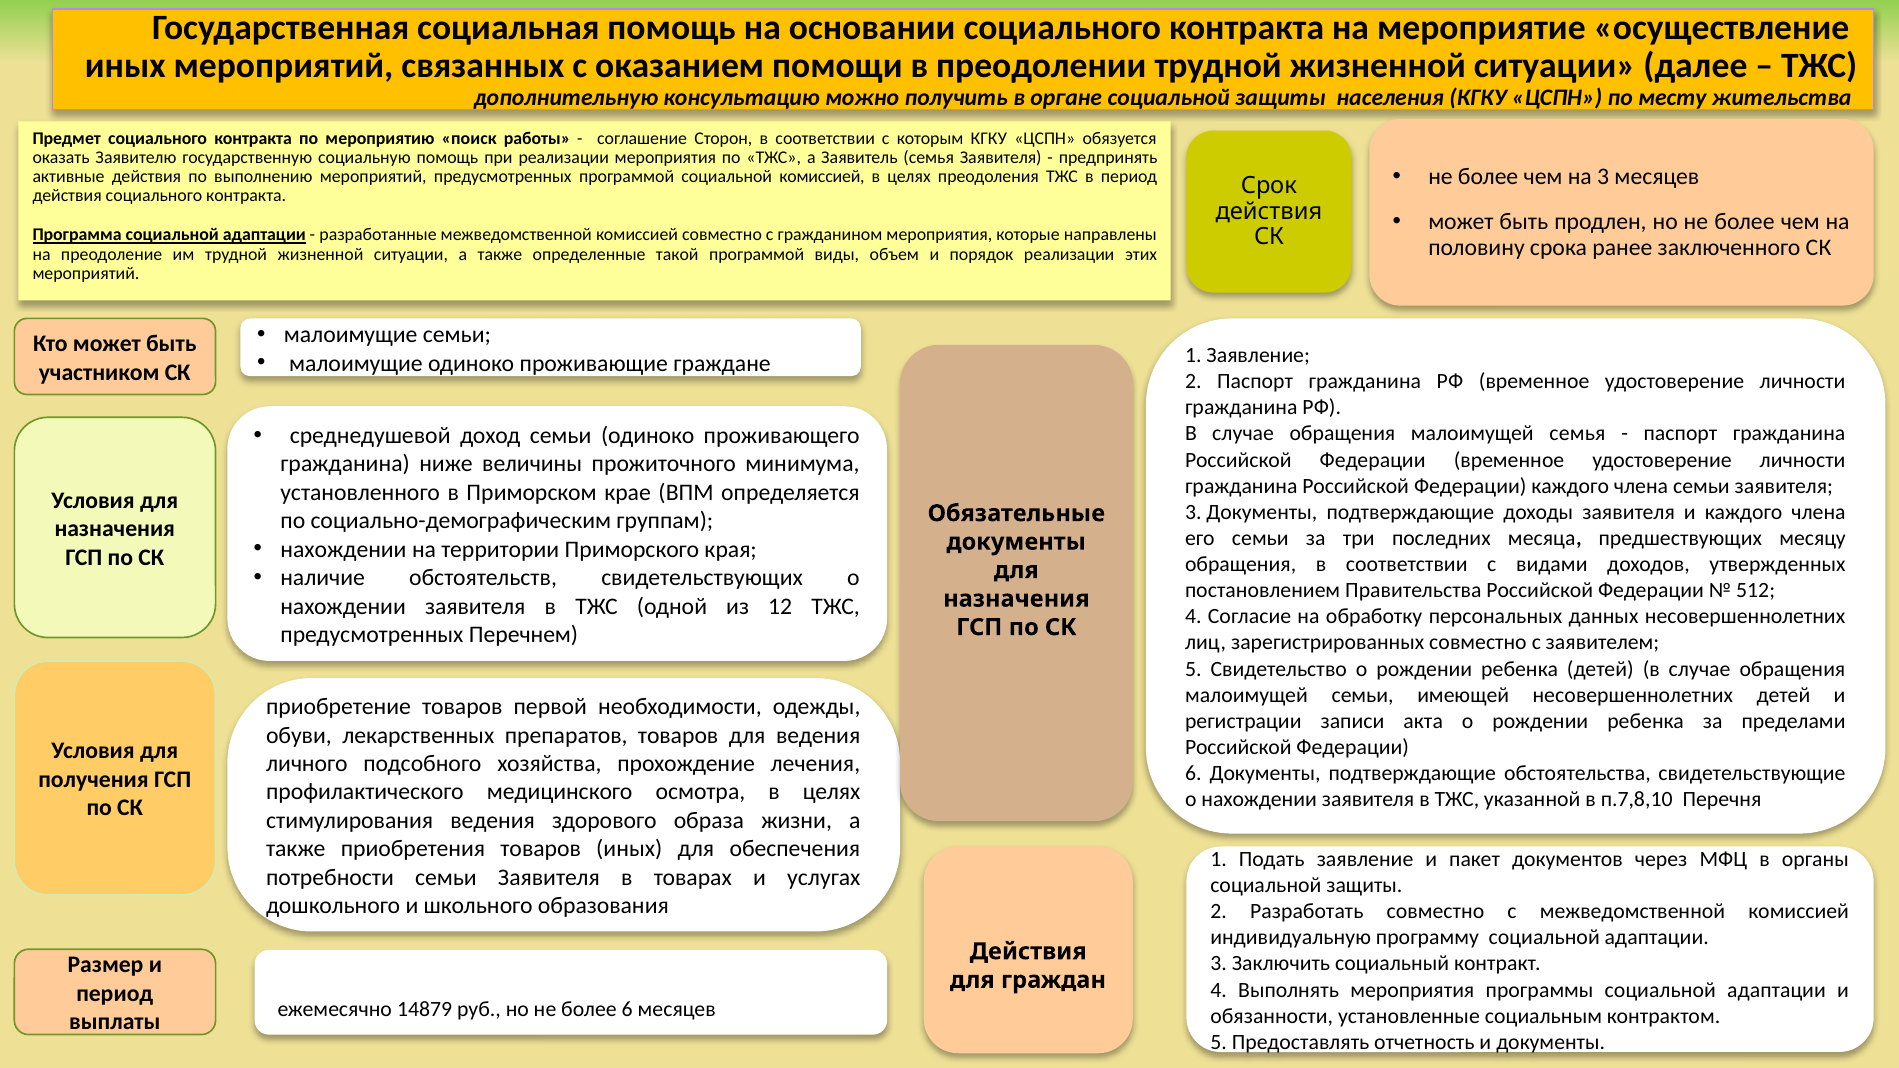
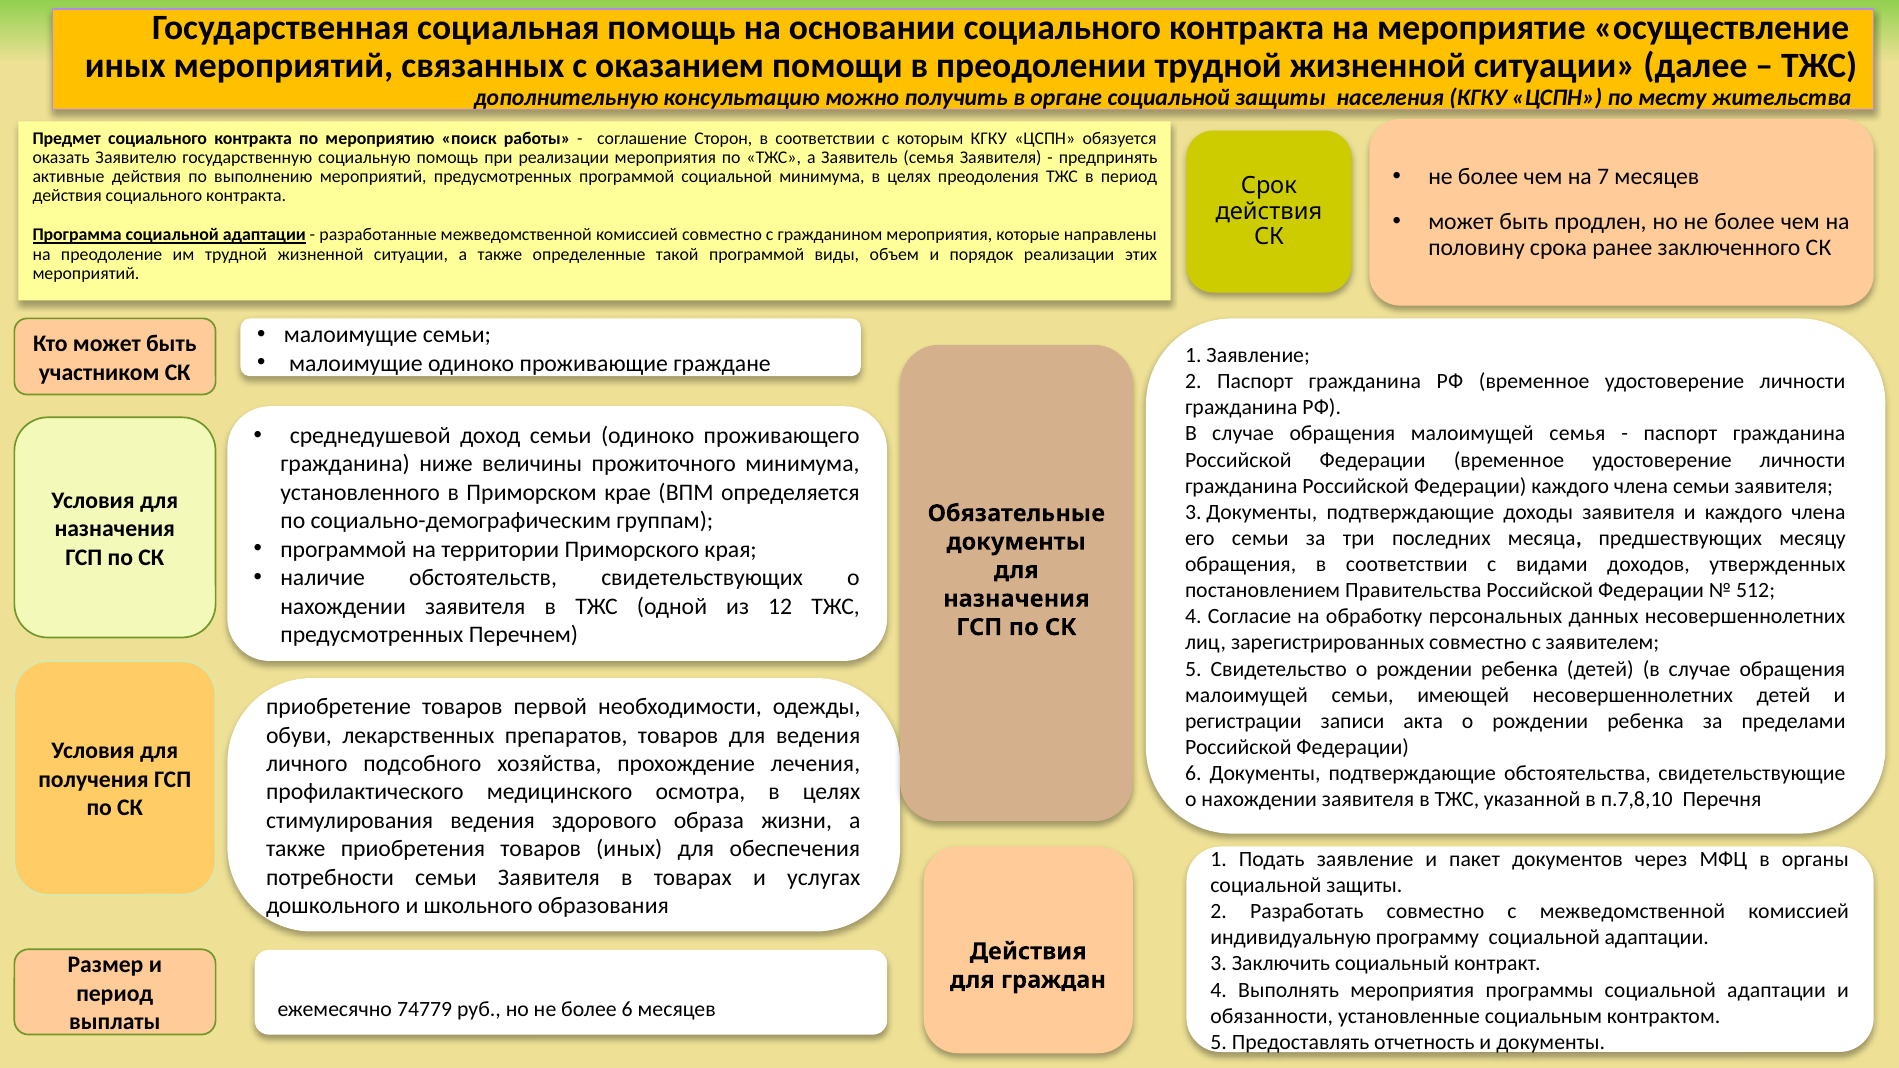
на 3: 3 -> 7 (1603, 177)
социальной комиссией: комиссией -> минимума (822, 177)
нахождении: нахождении -> программой (343, 550)
14879: 14879 -> 74779 (425, 1009)
